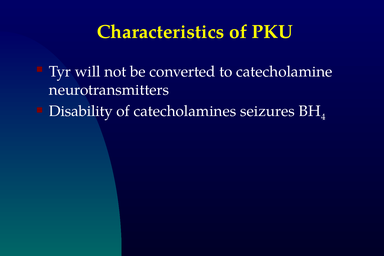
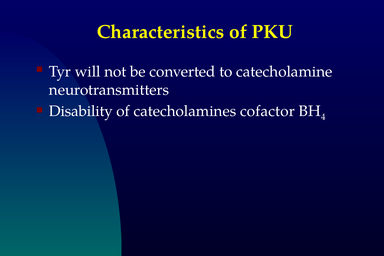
seizures: seizures -> cofactor (267, 111)
